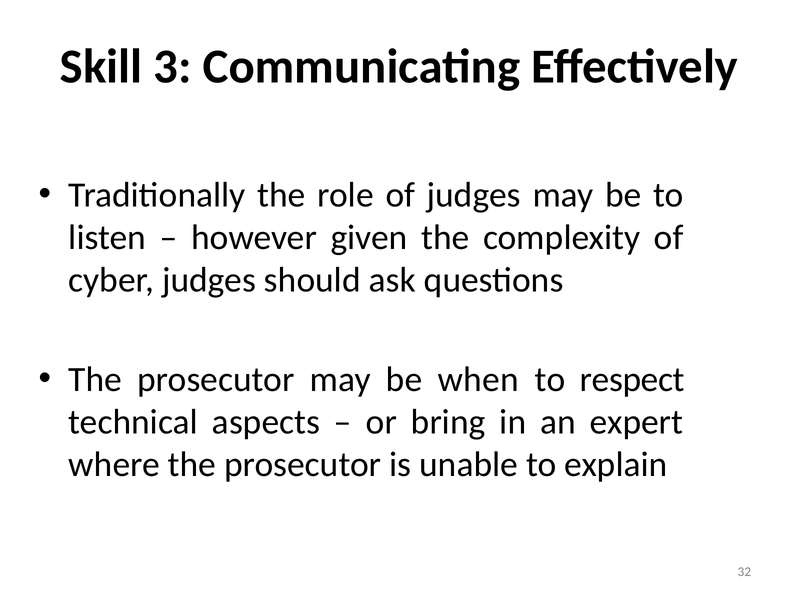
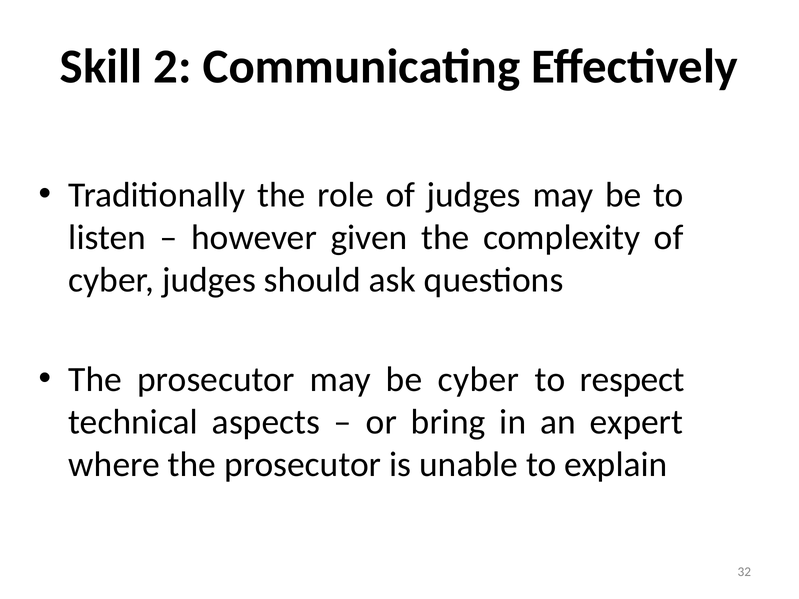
3: 3 -> 2 (172, 67)
be when: when -> cyber (478, 380)
